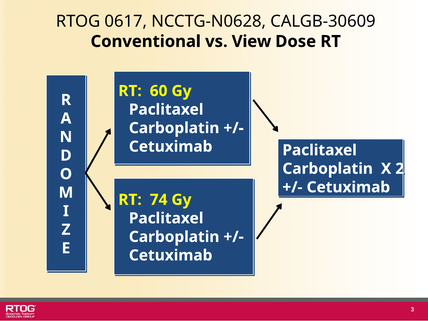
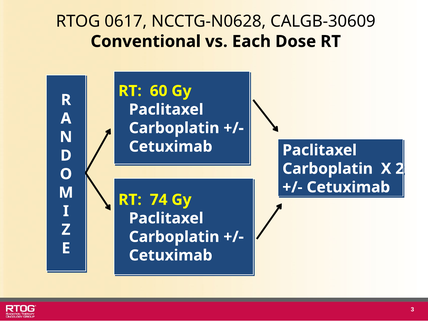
View: View -> Each (251, 41)
